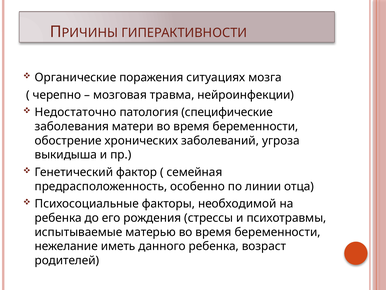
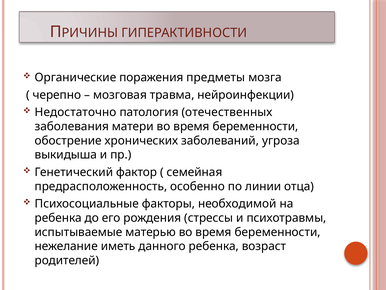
ситуациях: ситуациях -> предметы (216, 77)
специфические: специфические -> отечественных (227, 112)
